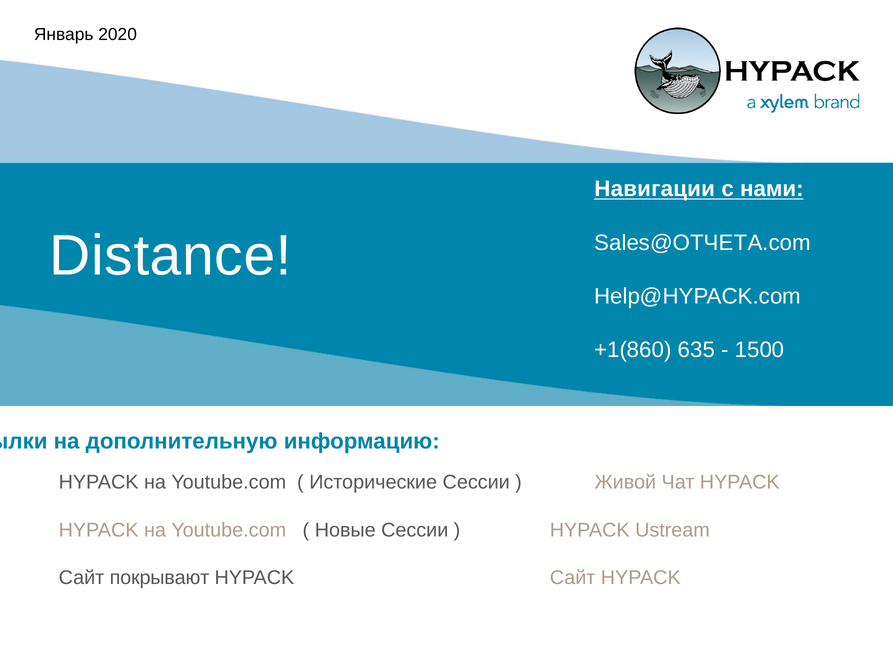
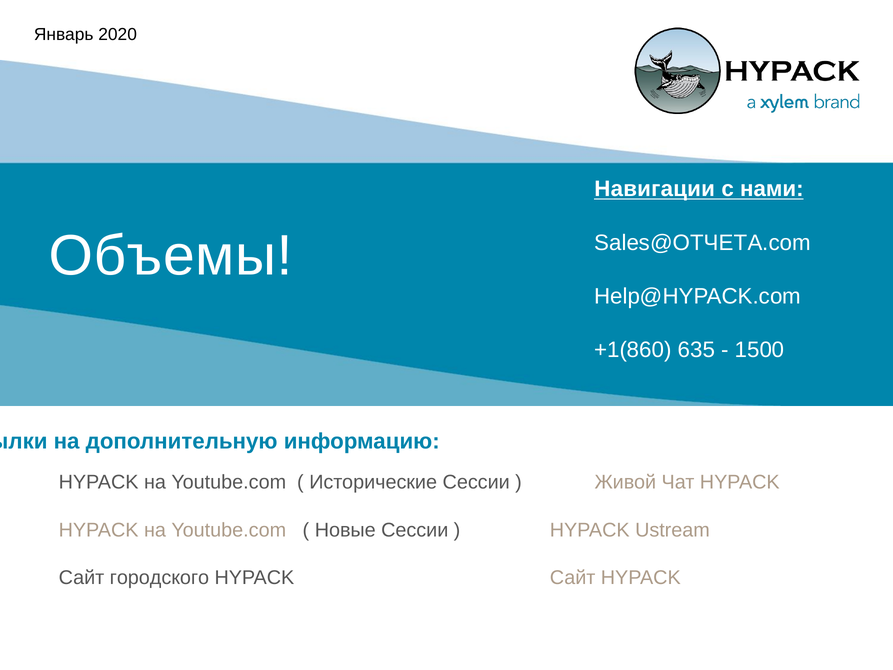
Distance: Distance -> Объемы (171, 256)
покрывают: покрывают -> городского (159, 577)
